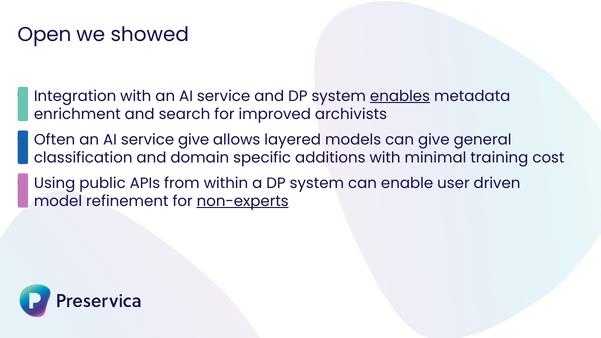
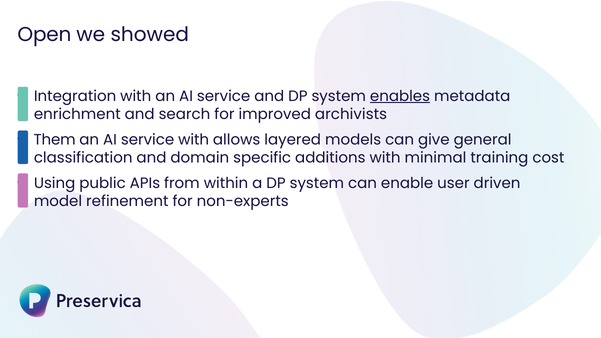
Often: Often -> Them (55, 140)
service give: give -> with (194, 140)
non-experts underline: present -> none (243, 201)
